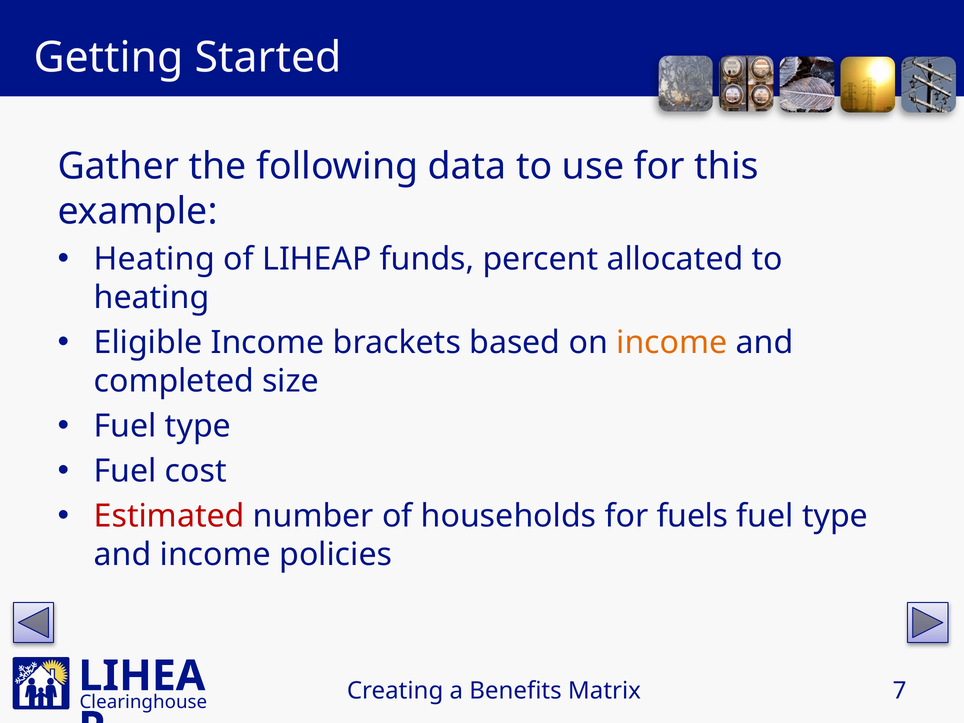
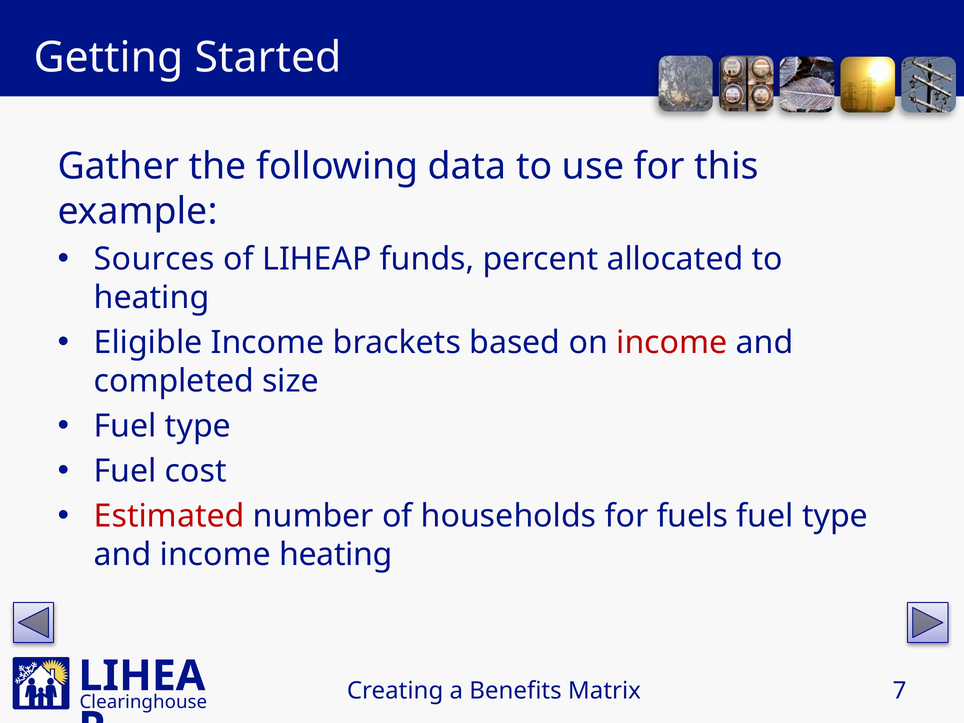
Heating: Heating -> Sources (154, 259)
income colour: orange -> red (672, 343)
income policies: policies -> heating (336, 555)
